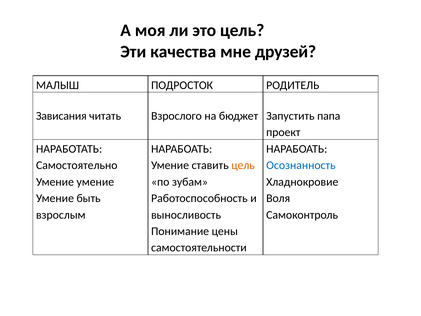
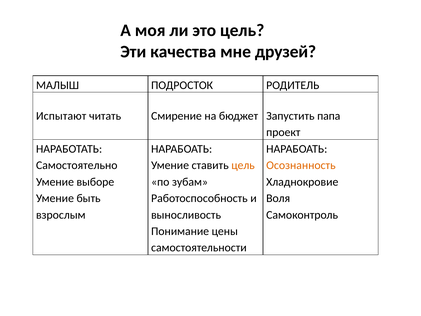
Зависания: Зависания -> Испытают (61, 116)
Взрослого: Взрослого -> Смирение (176, 116)
Осознанность colour: blue -> orange (301, 165)
умение: умение -> выборе (95, 182)
